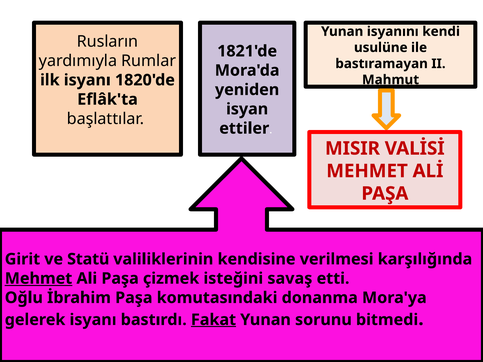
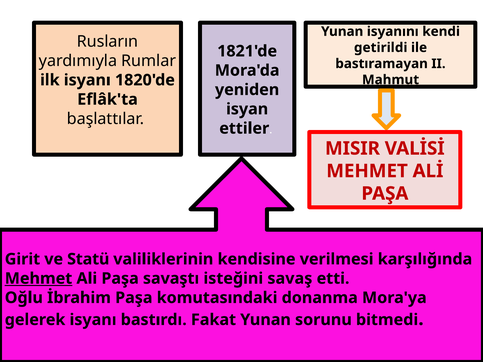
usulüne: usulüne -> getirildi (381, 48)
çizmek: çizmek -> savaştı (171, 279)
Fakat underline: present -> none (214, 320)
